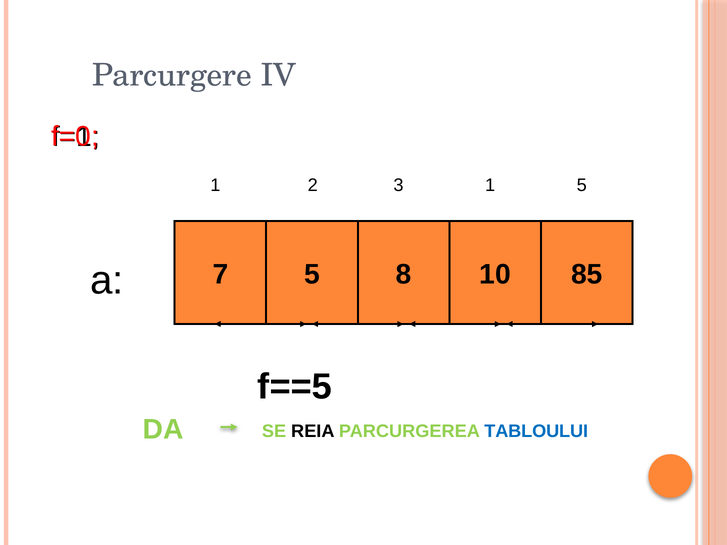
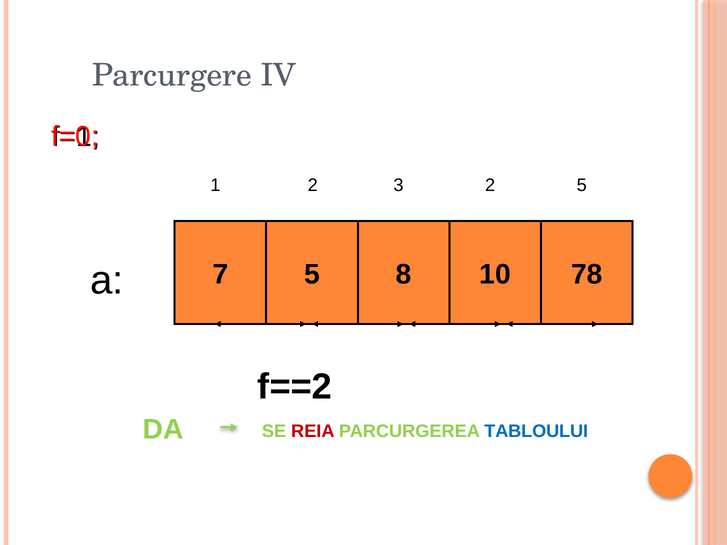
1 1: 1 -> 2 (490, 185)
85: 85 -> 78 (587, 275)
f==5: f==5 -> f==2 (295, 387)
REIA colour: black -> red (313, 431)
